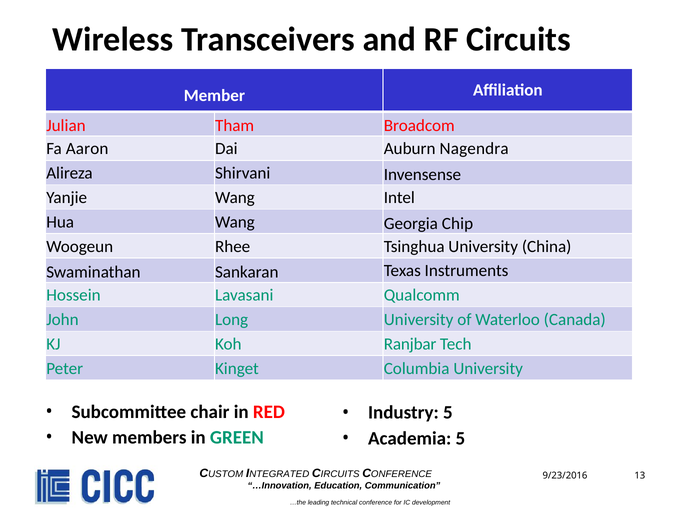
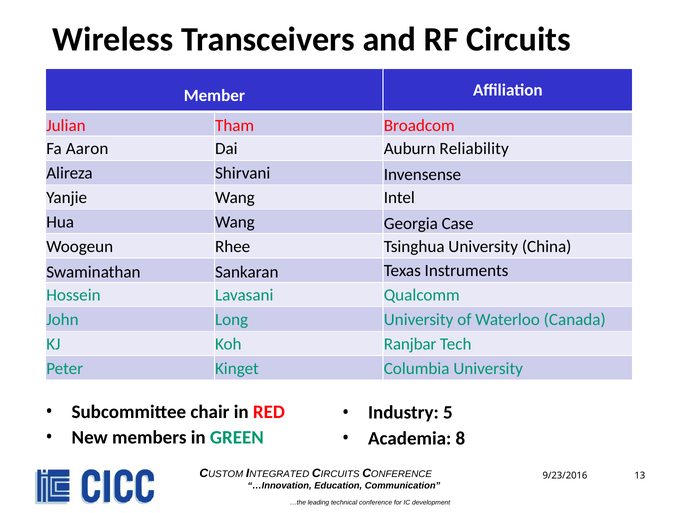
Nagendra: Nagendra -> Reliability (474, 149)
Chip: Chip -> Case (458, 223)
Academia 5: 5 -> 8 (460, 438)
